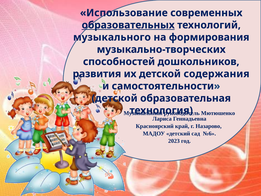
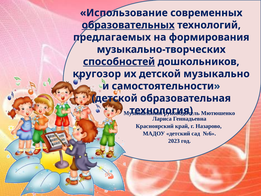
музыкального: музыкального -> предлагаемых (112, 37)
способностей underline: none -> present (119, 62)
развития: развития -> кругозор (97, 74)
содержания: содержания -> музыкально (217, 74)
